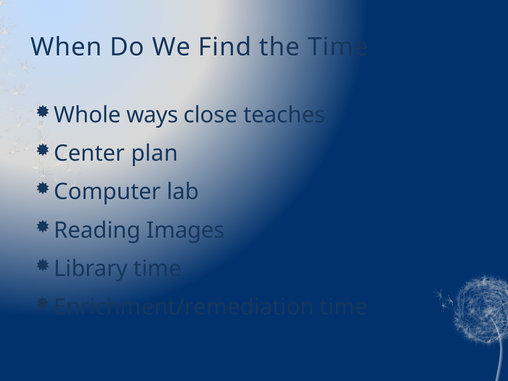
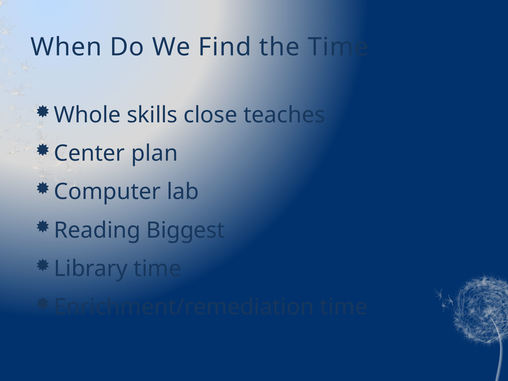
ways: ways -> skills (152, 115)
Images: Images -> Biggest (186, 230)
